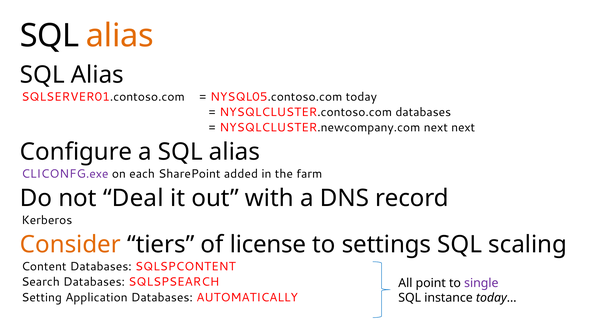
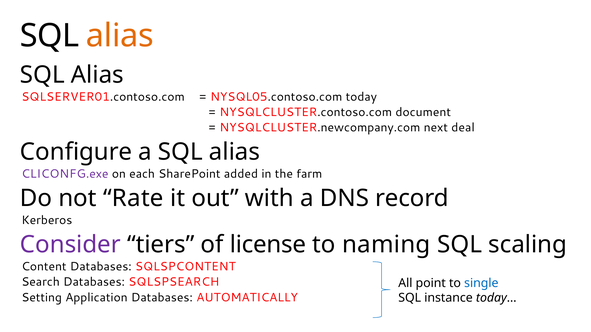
NYSQLCLUSTER.contoso.com databases: databases -> document (423, 112)
next next: next -> deal (463, 128)
Deal: Deal -> Rate (133, 198)
Consider colour: orange -> purple (70, 245)
settings: settings -> naming (386, 245)
single colour: purple -> blue (481, 283)
